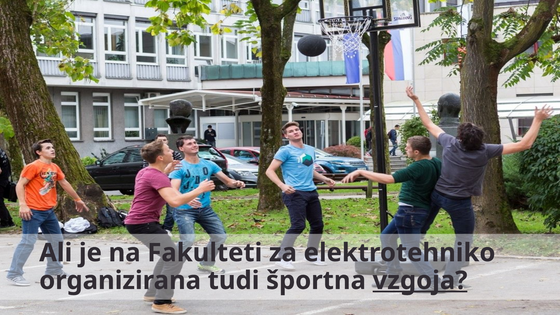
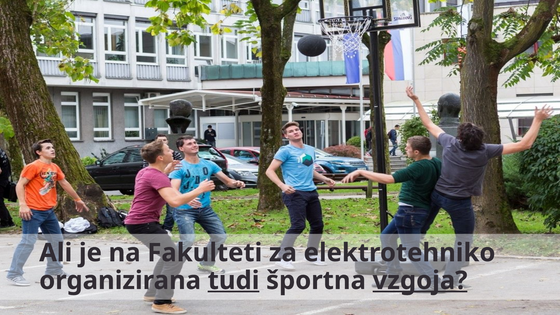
tudi underline: none -> present (234, 281)
